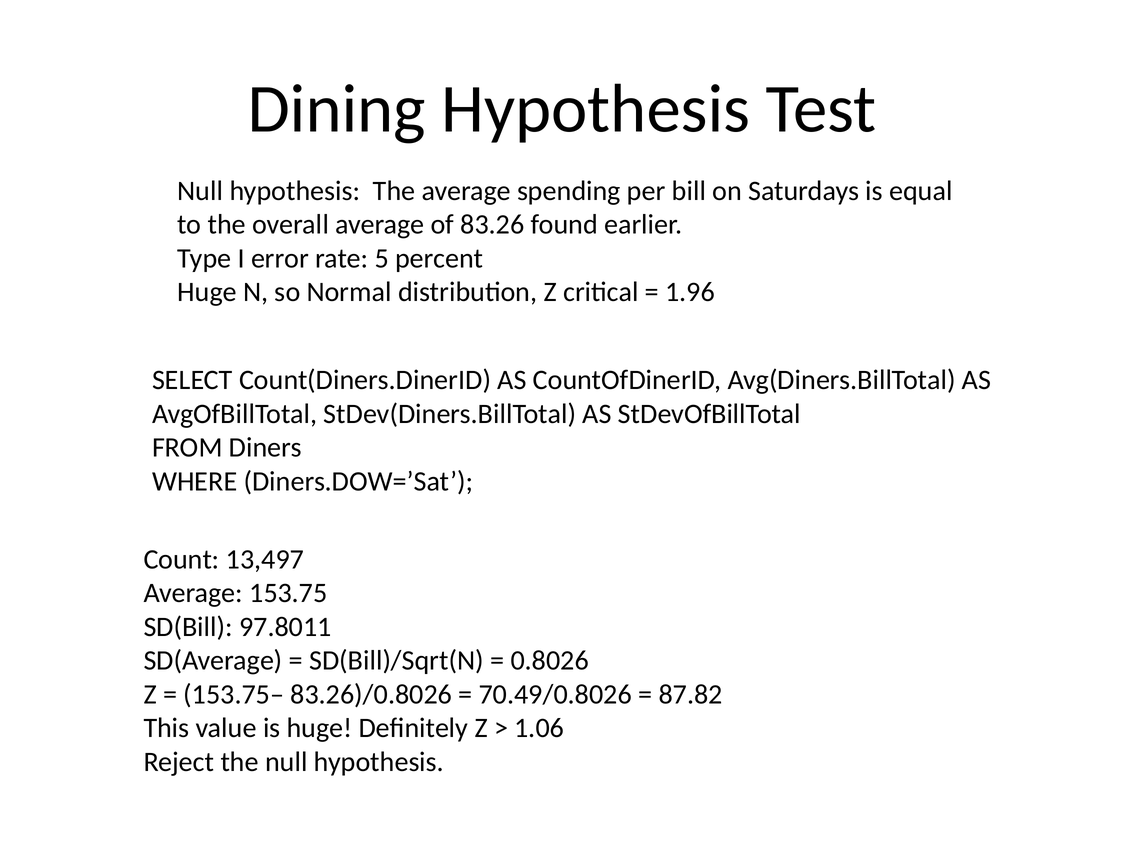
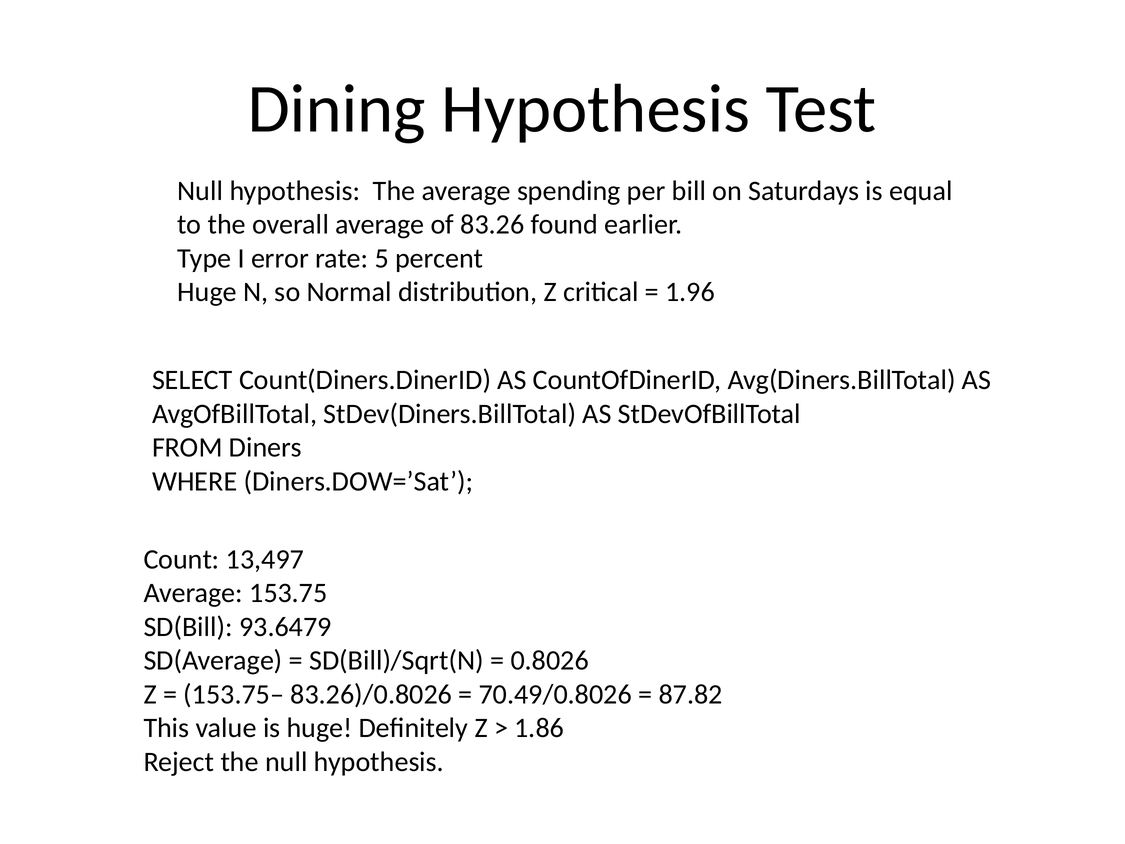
97.8011: 97.8011 -> 93.6479 (285, 627)
1.06: 1.06 -> 1.86 (539, 728)
